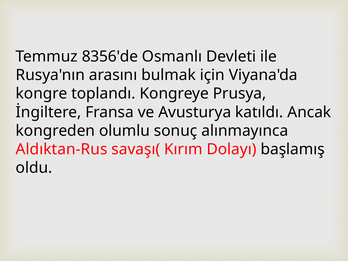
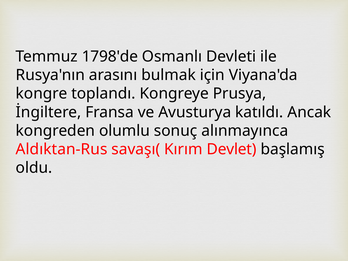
8356'de: 8356'de -> 1798'de (110, 56)
Dolayı: Dolayı -> Devlet (232, 149)
